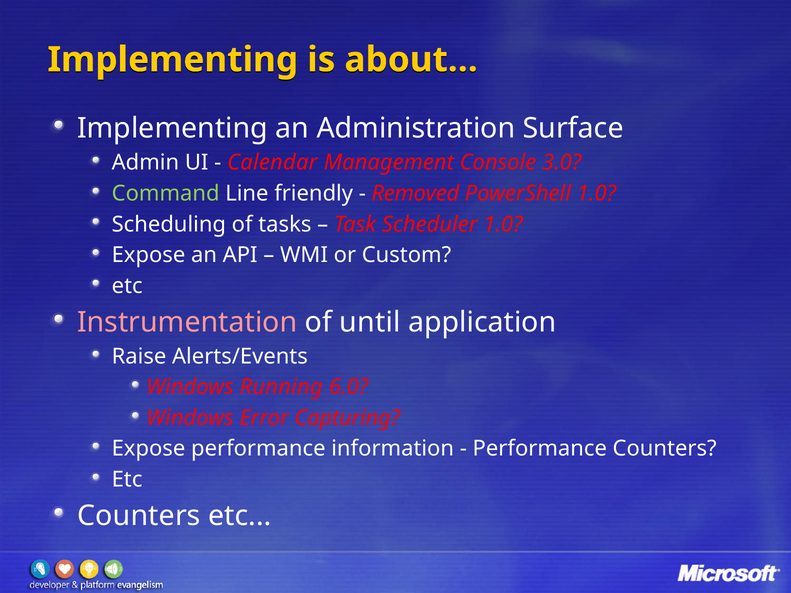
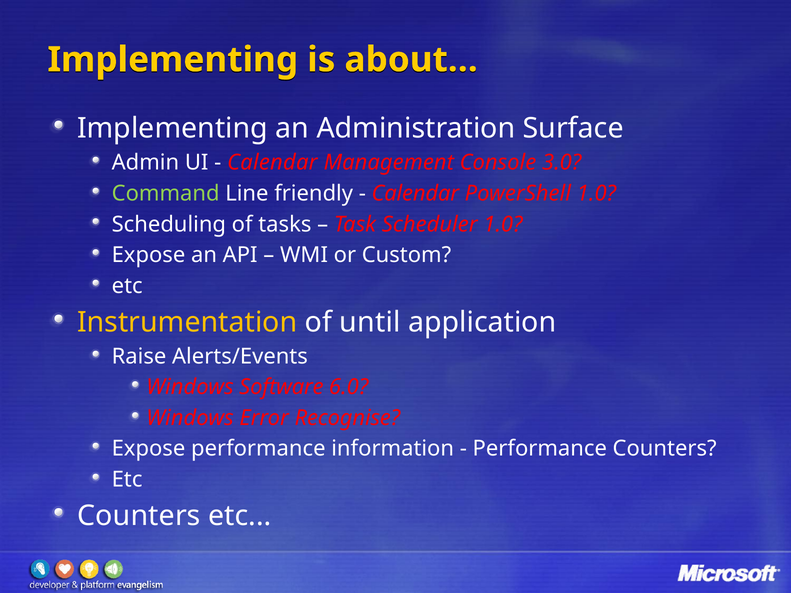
Removed: Removed -> Calendar (415, 194)
Instrumentation colour: pink -> yellow (187, 322)
Running: Running -> Software (281, 387)
Capturing: Capturing -> Recognise (347, 418)
